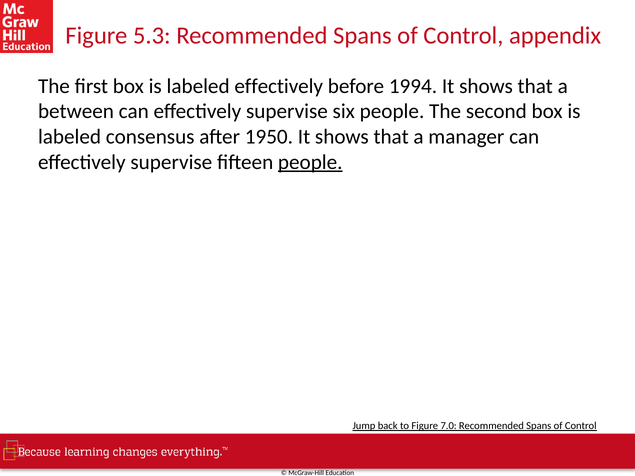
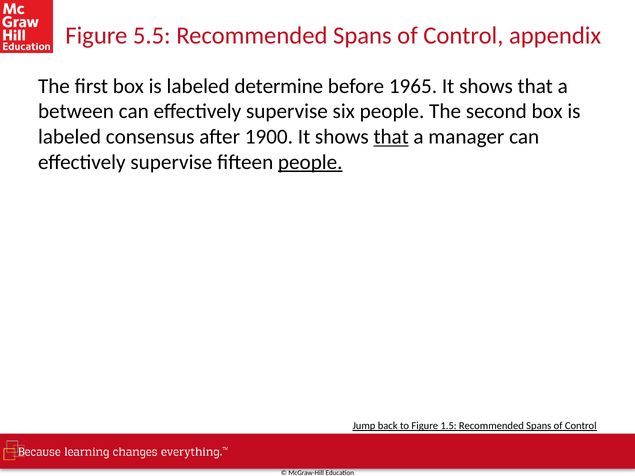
5.3: 5.3 -> 5.5 (152, 36)
labeled effectively: effectively -> determine (279, 86)
1994: 1994 -> 1965 (413, 86)
1950: 1950 -> 1900 (269, 137)
that underline: none -> present (391, 137)
7.0: 7.0 -> 1.5 (449, 426)
